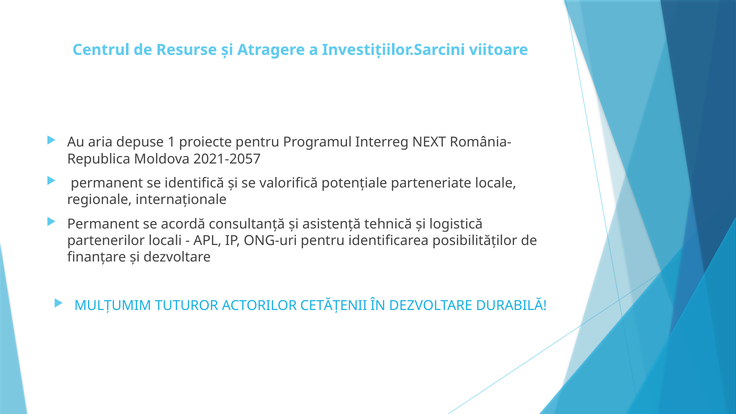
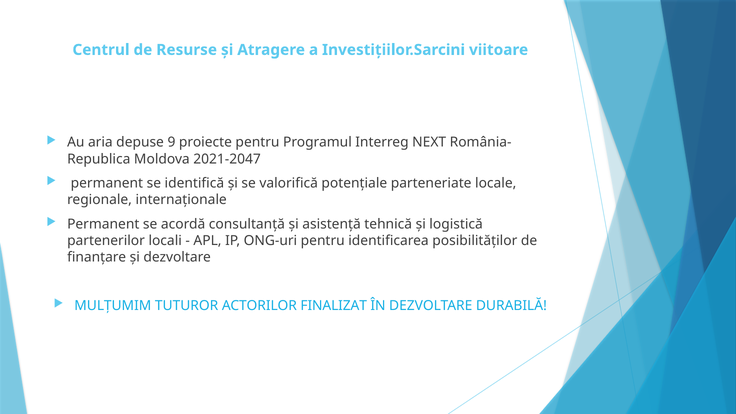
1: 1 -> 9 (171, 142)
2021-2057: 2021-2057 -> 2021-2047 (227, 159)
CETĂȚENII: CETĂȚENII -> FINALIZAT (334, 306)
